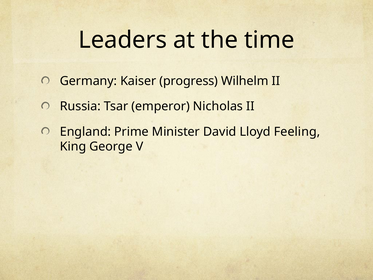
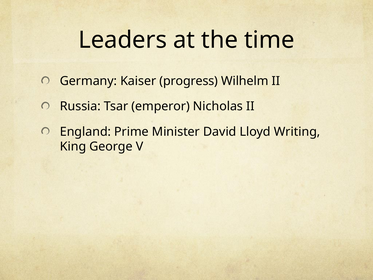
Feeling: Feeling -> Writing (297, 132)
